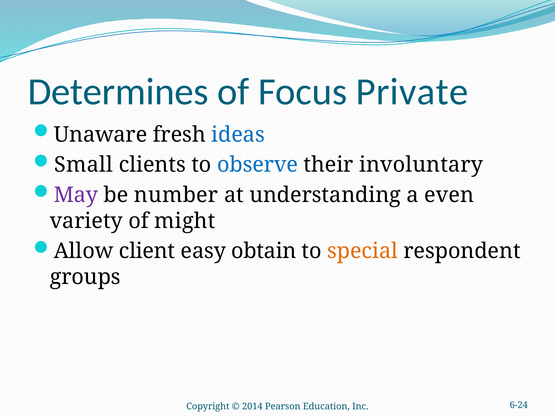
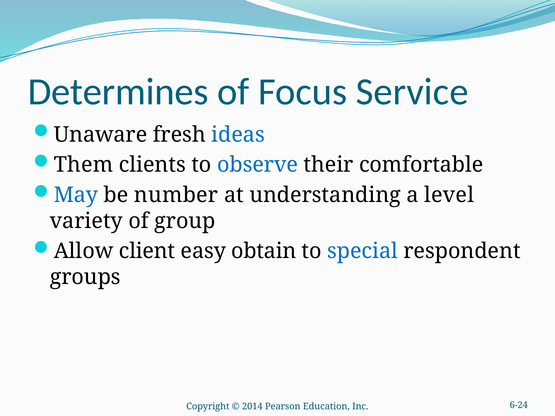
Private: Private -> Service (412, 92)
Small: Small -> Them (84, 165)
involuntary: involuntary -> comfortable (421, 165)
May colour: purple -> blue (76, 195)
even: even -> level (449, 195)
might: might -> group (185, 221)
special colour: orange -> blue (363, 251)
